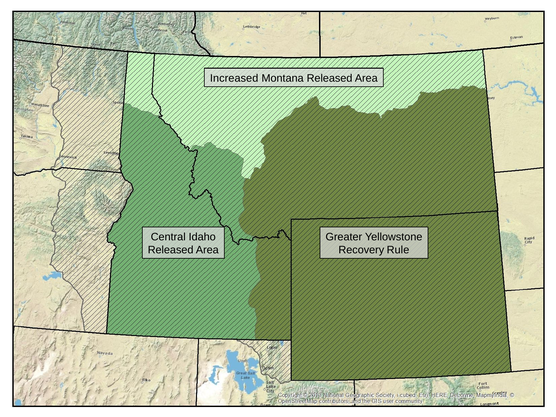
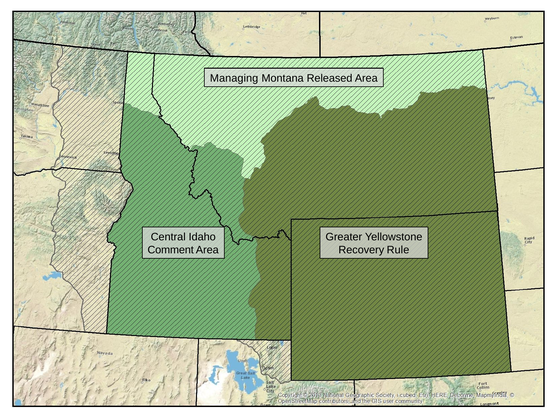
Increased: Increased -> Managing (234, 78)
Released: Released -> Comment (171, 250)
